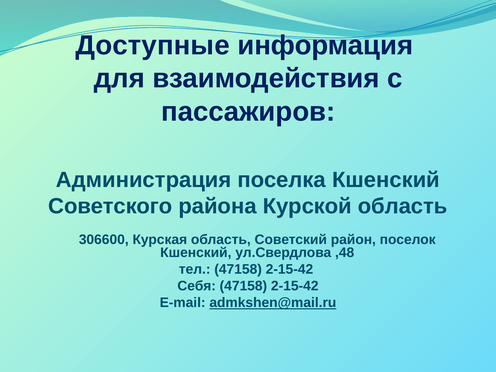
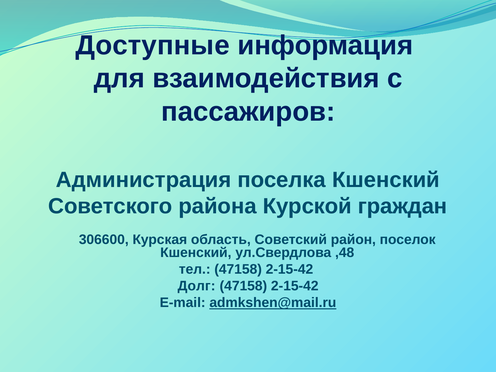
Курской область: область -> граждан (403, 206)
Себя: Себя -> Долг (197, 286)
